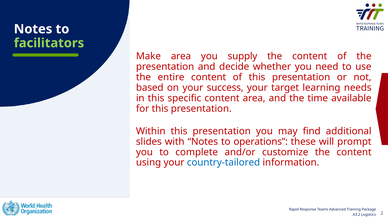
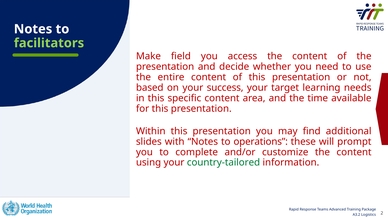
Make area: area -> field (181, 56)
supply: supply -> access (242, 56)
country-tailored colour: blue -> green (223, 163)
